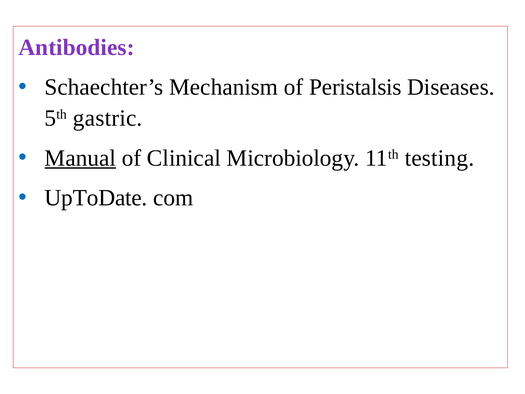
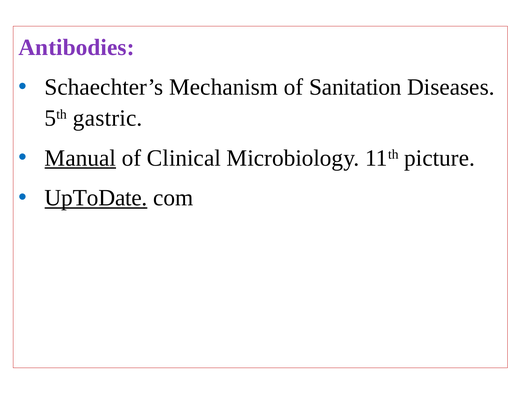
Peristalsis: Peristalsis -> Sanitation (355, 87)
testing: testing -> picture (440, 158)
UpToDate underline: none -> present (96, 198)
